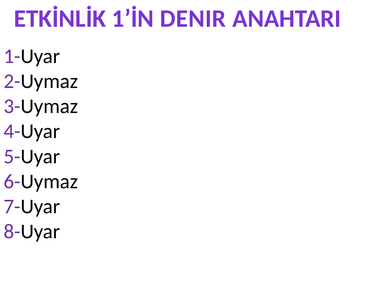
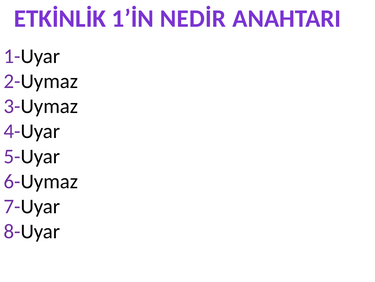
DENIR: DENIR -> NEDİR (193, 19)
